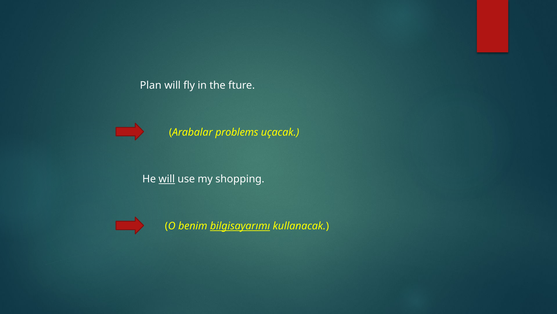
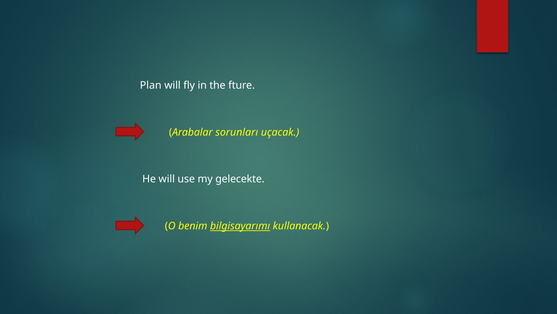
problems: problems -> sorunları (237, 132)
will underline: present -> none (167, 179)
shopping: shopping -> gelecekte (240, 179)
